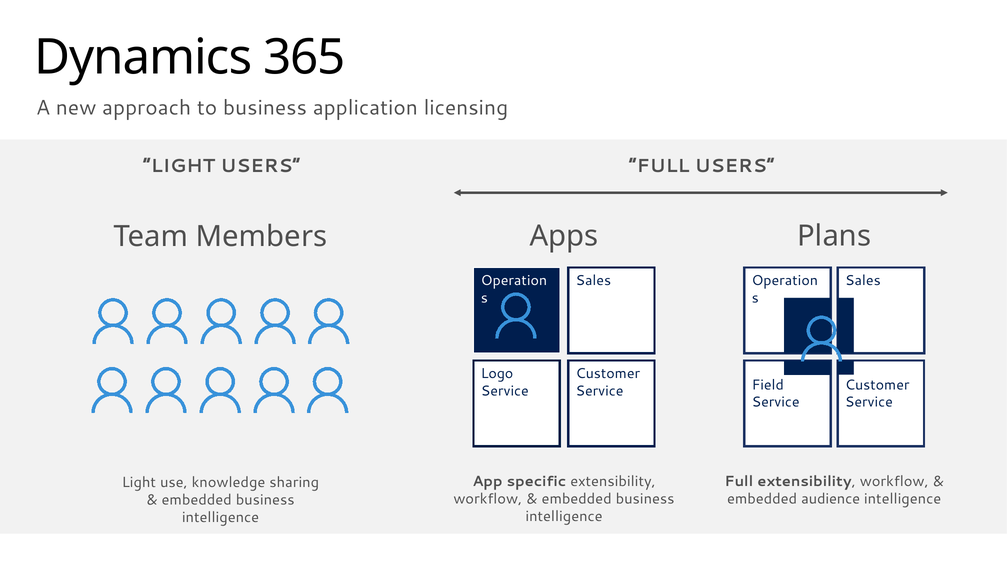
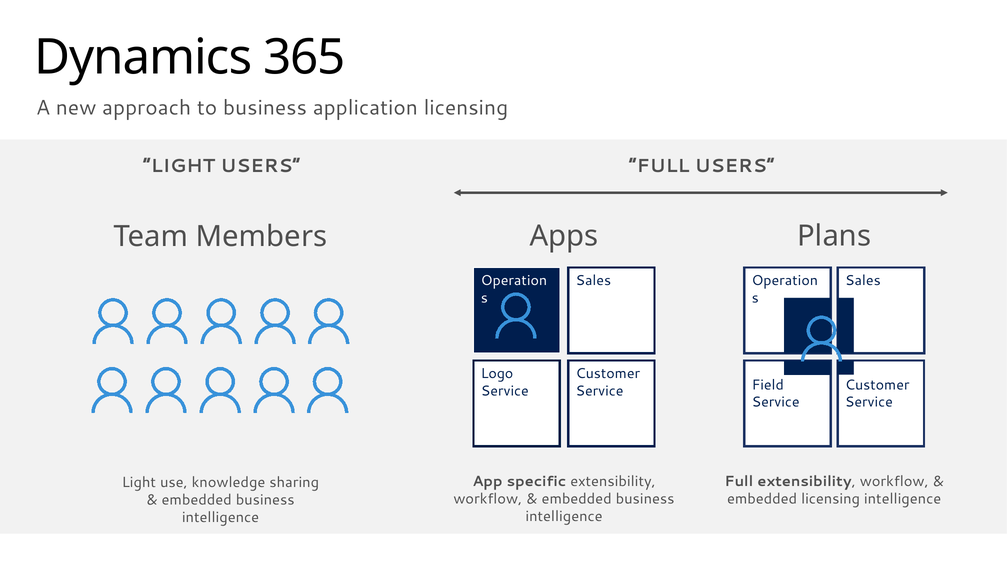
embedded audience: audience -> licensing (831, 499)
